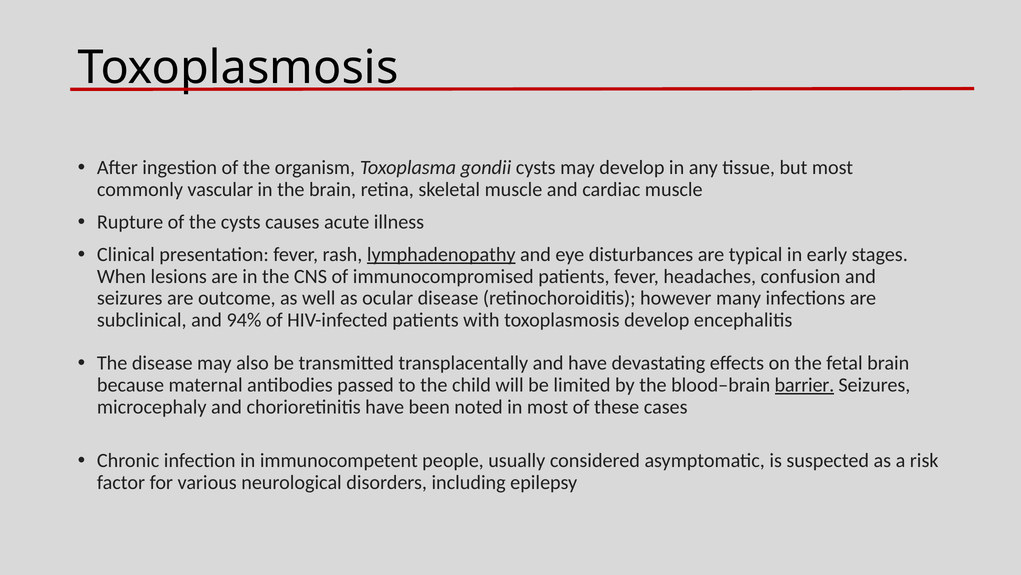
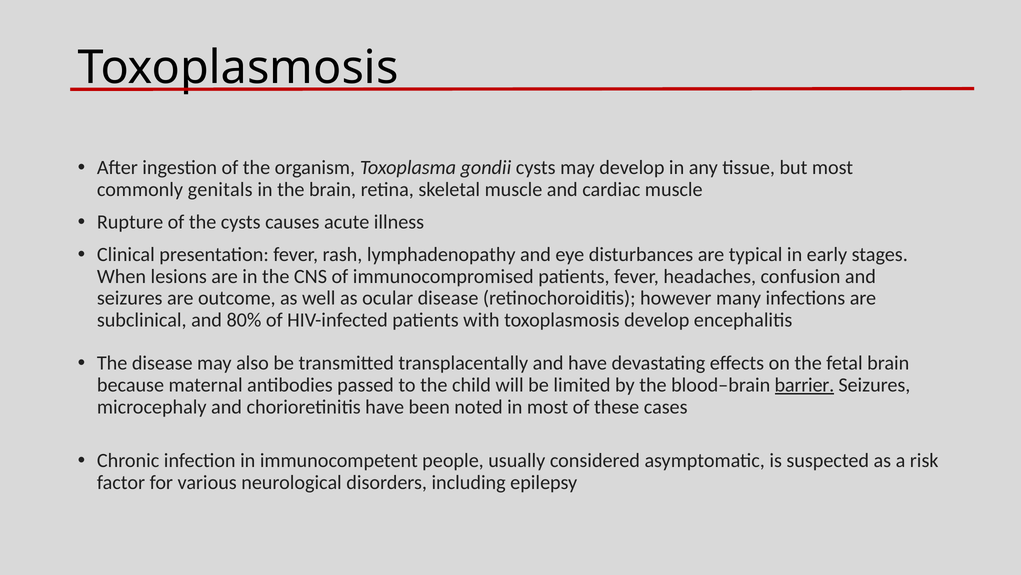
vascular: vascular -> genitals (220, 189)
lymphadenopathy underline: present -> none (441, 254)
94%: 94% -> 80% (244, 320)
